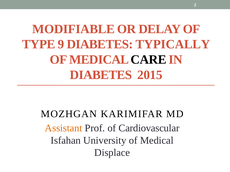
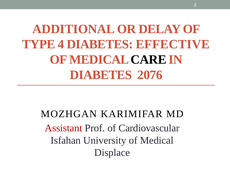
MODIFIABLE: MODIFIABLE -> ADDITIONAL (74, 29)
9: 9 -> 4 (61, 44)
TYPICALLY: TYPICALLY -> EFFECTIVE (173, 44)
2015: 2015 -> 2076 (150, 75)
Assistant colour: orange -> red (64, 128)
